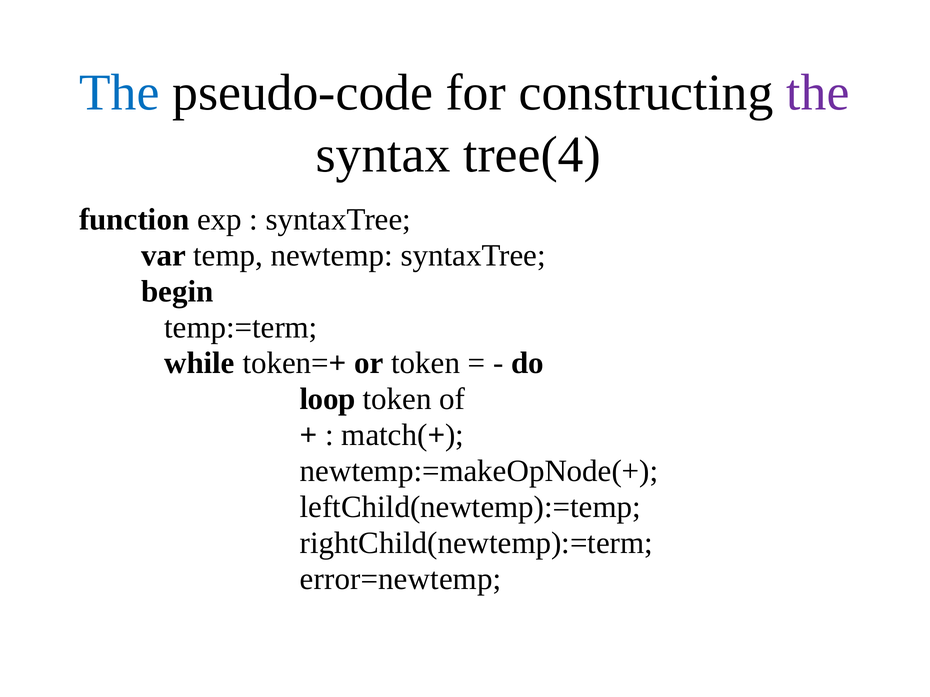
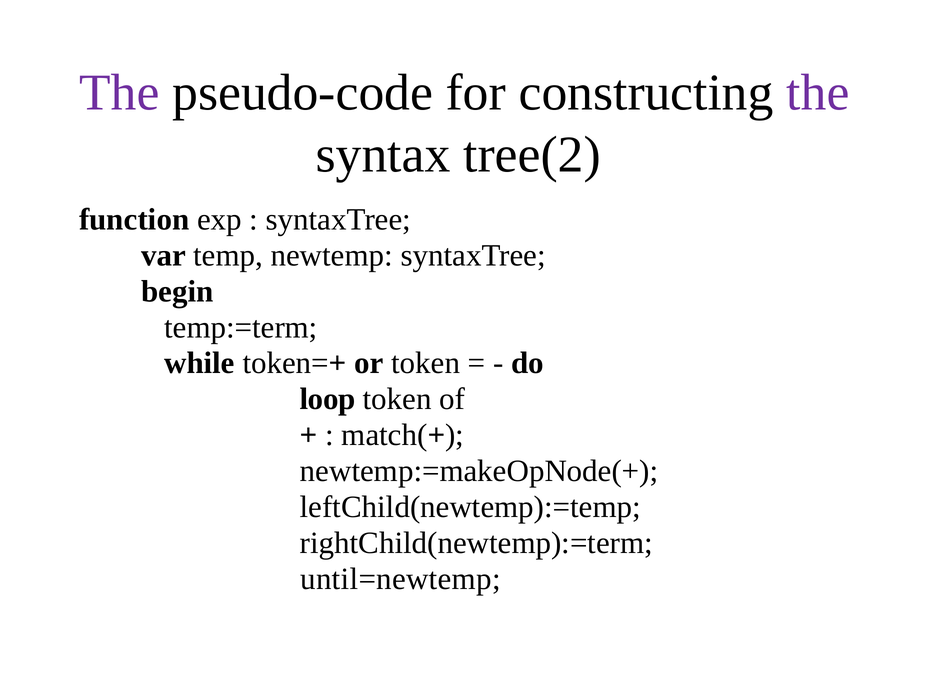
The colour: blue -> purple (120, 93)
tree(4: tree(4 -> tree(2 (532, 155)
error=newtemp: error=newtemp -> until=newtemp (401, 579)
